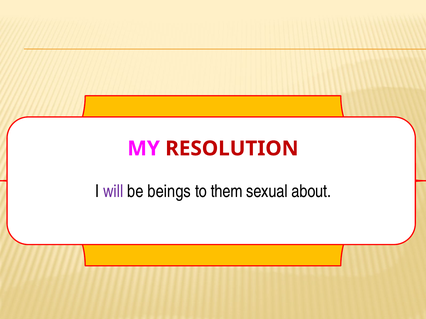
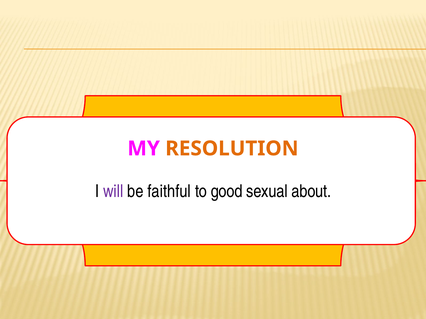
RESOLUTION colour: red -> orange (232, 149)
beings: beings -> faithful (169, 191)
them: them -> good (227, 191)
